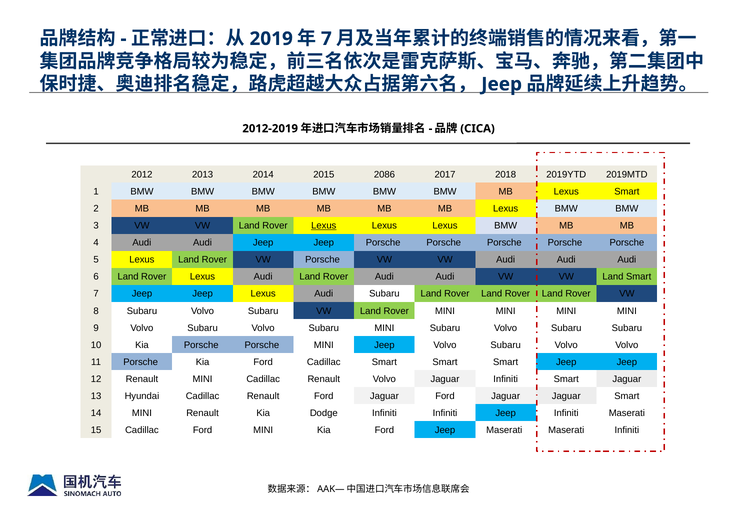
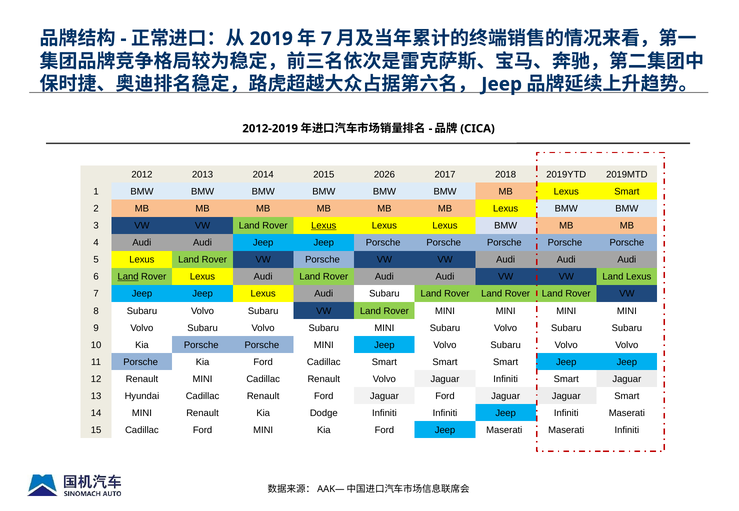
2086: 2086 -> 2026 (384, 175)
Land underline: none -> present (128, 277)
Land Smart: Smart -> Lexus (639, 277)
